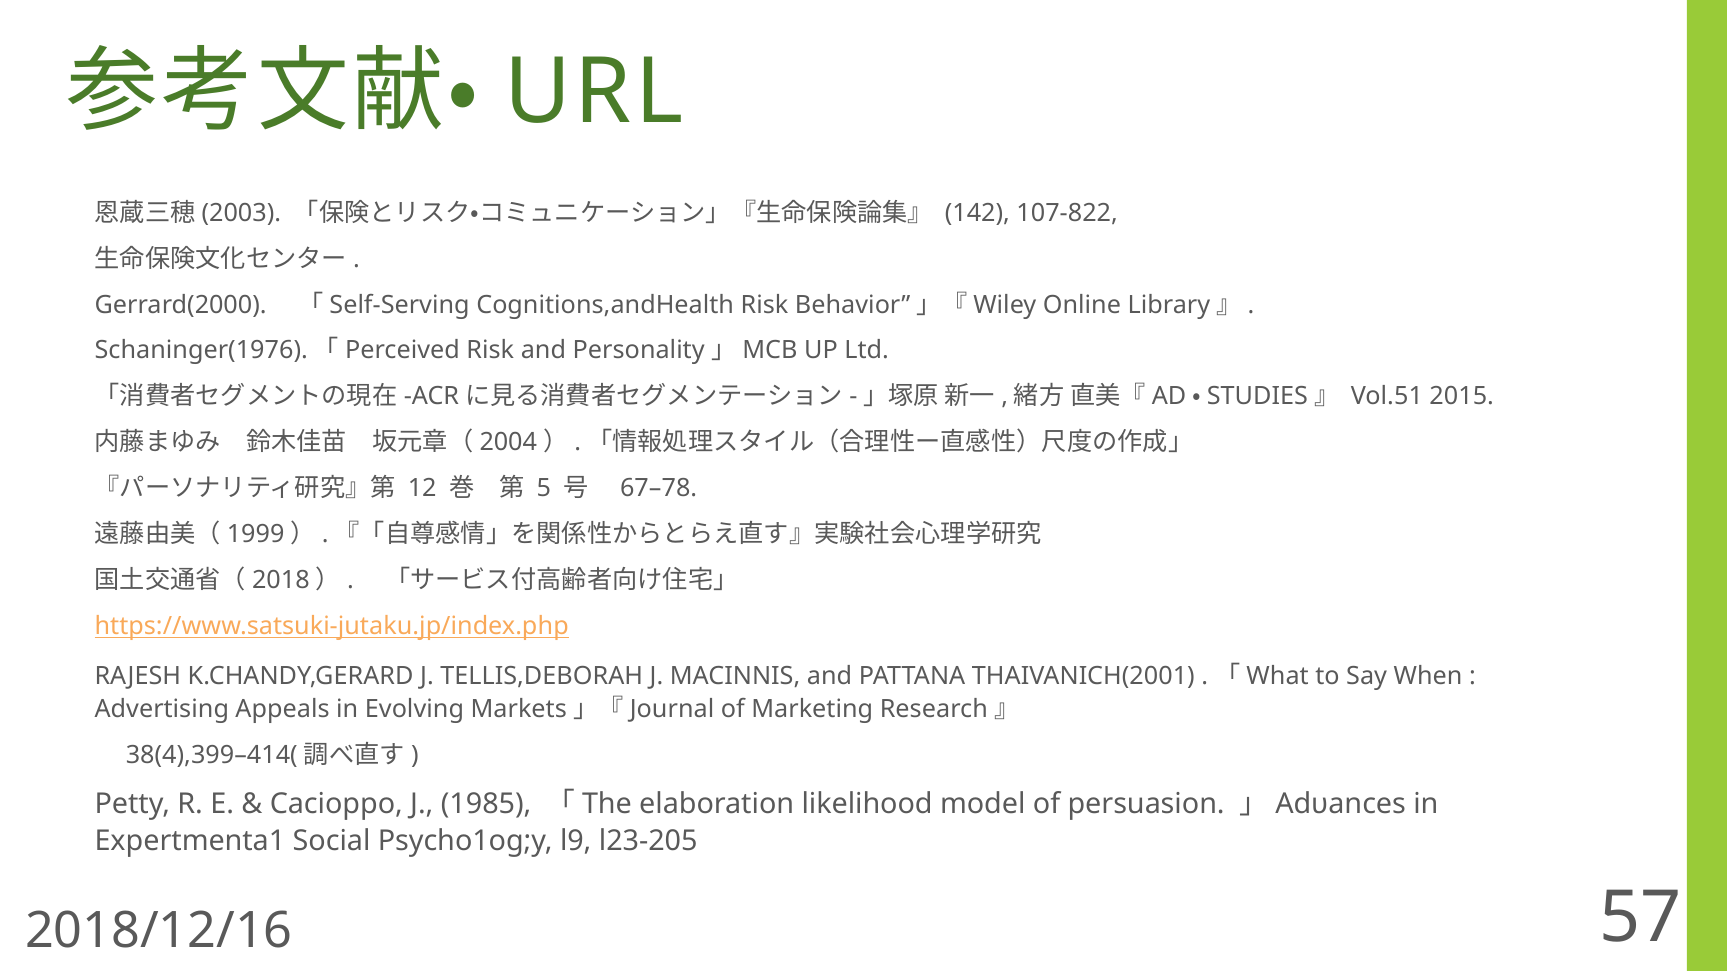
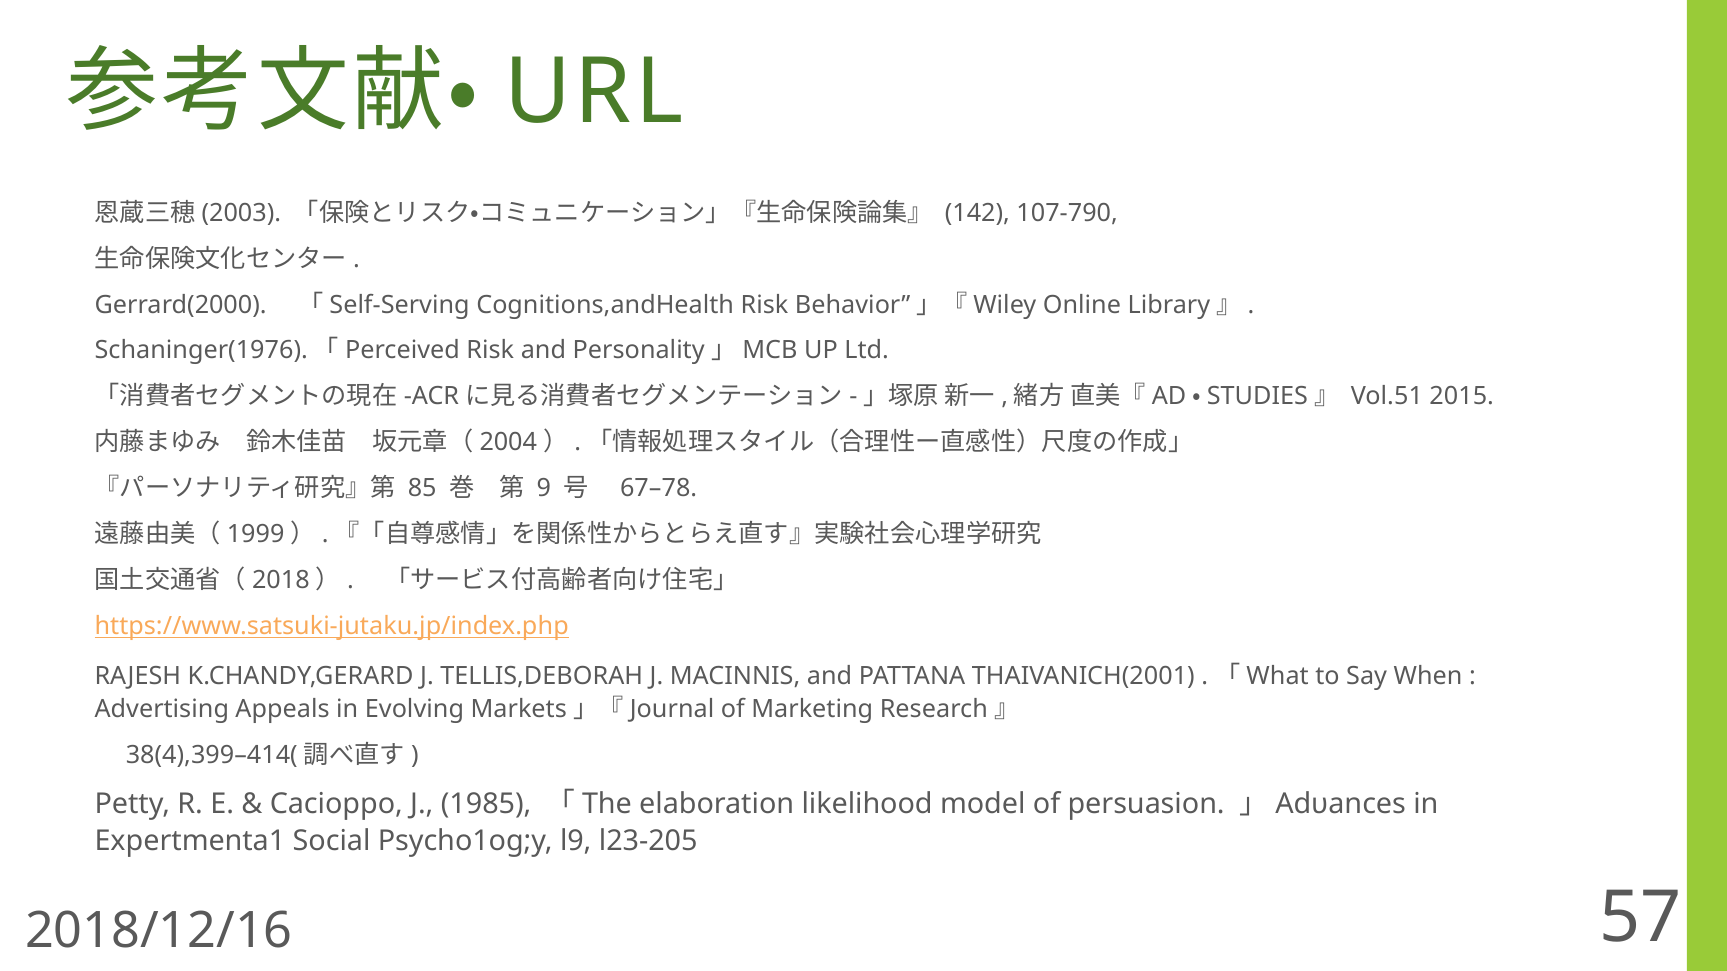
107-822: 107-822 -> 107-790 (1067, 213)
12: 12 -> 85 (422, 488)
5: 5 -> 9 (544, 488)
